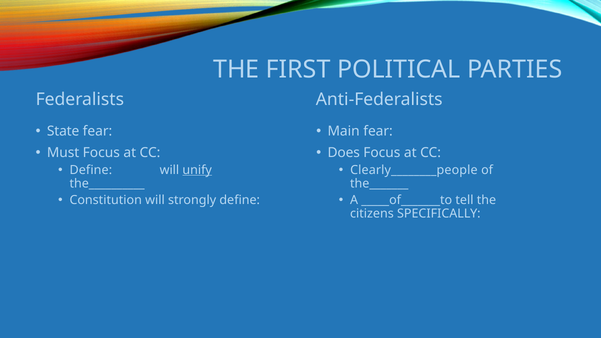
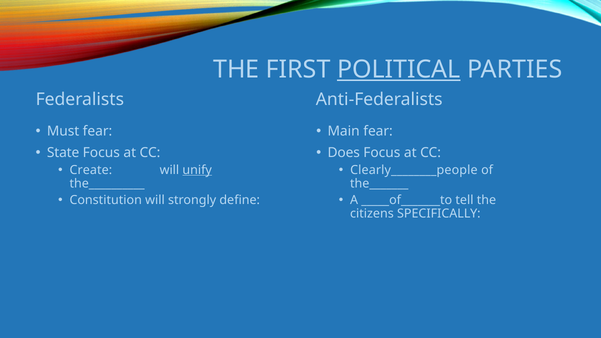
POLITICAL underline: none -> present (399, 69)
State: State -> Must (63, 131)
Must: Must -> State (63, 153)
Define: Define -> Create (91, 170)
